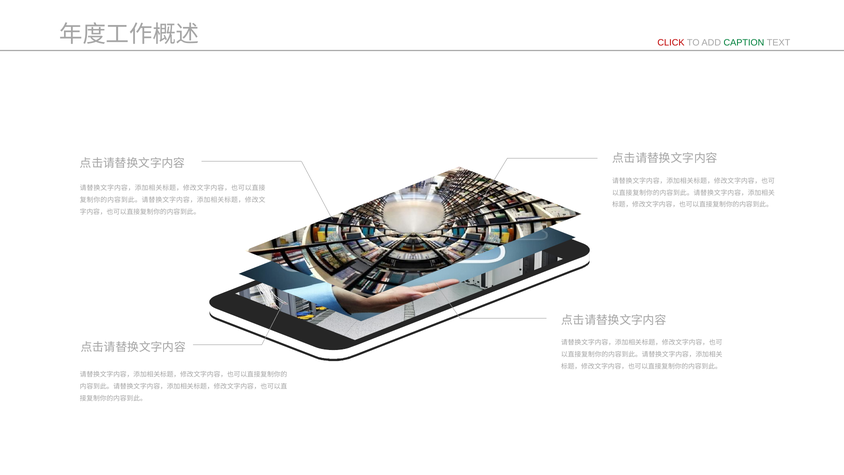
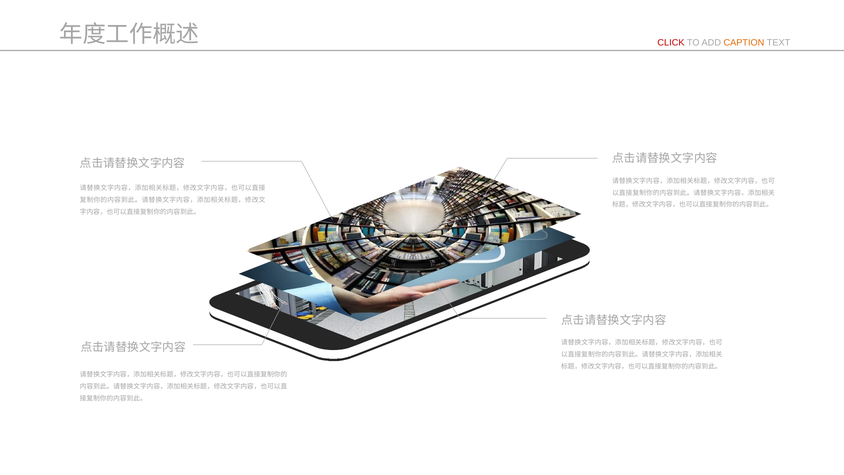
CAPTION colour: green -> orange (744, 43)
